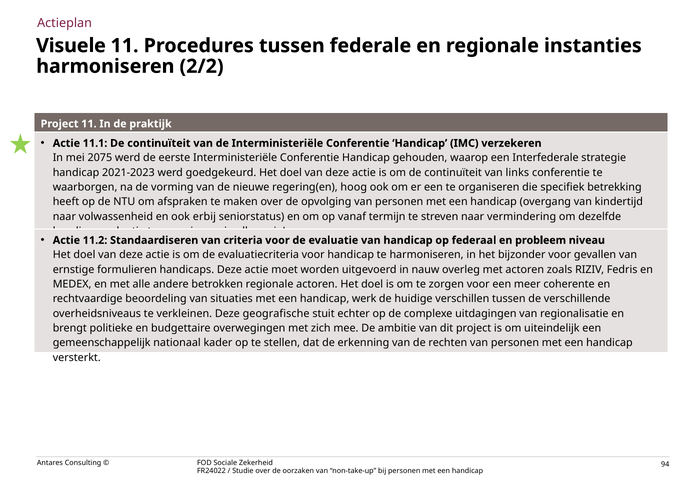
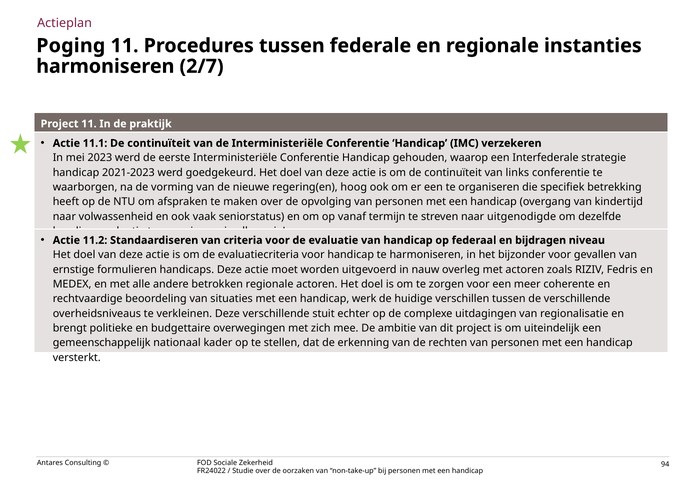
Visuele: Visuele -> Poging (71, 46)
2/2: 2/2 -> 2/7 (202, 66)
2075: 2075 -> 2023 (100, 158)
erbij: erbij -> vaak (204, 216)
vermindering: vermindering -> uitgenodigde (522, 216)
probleem: probleem -> bijdragen (541, 240)
Deze geografische: geografische -> verschillende (276, 313)
